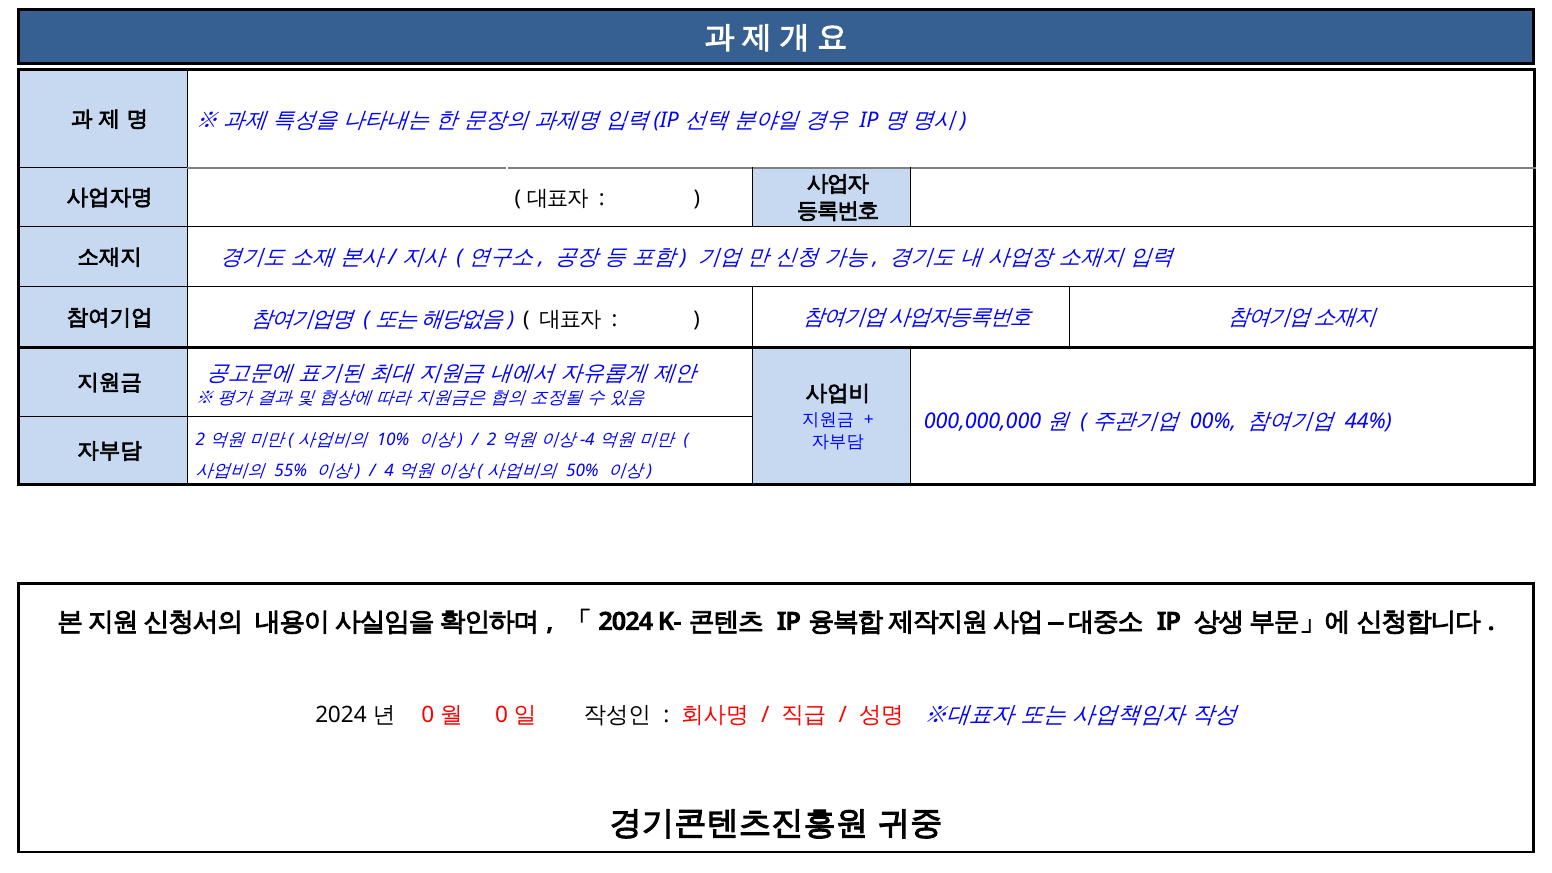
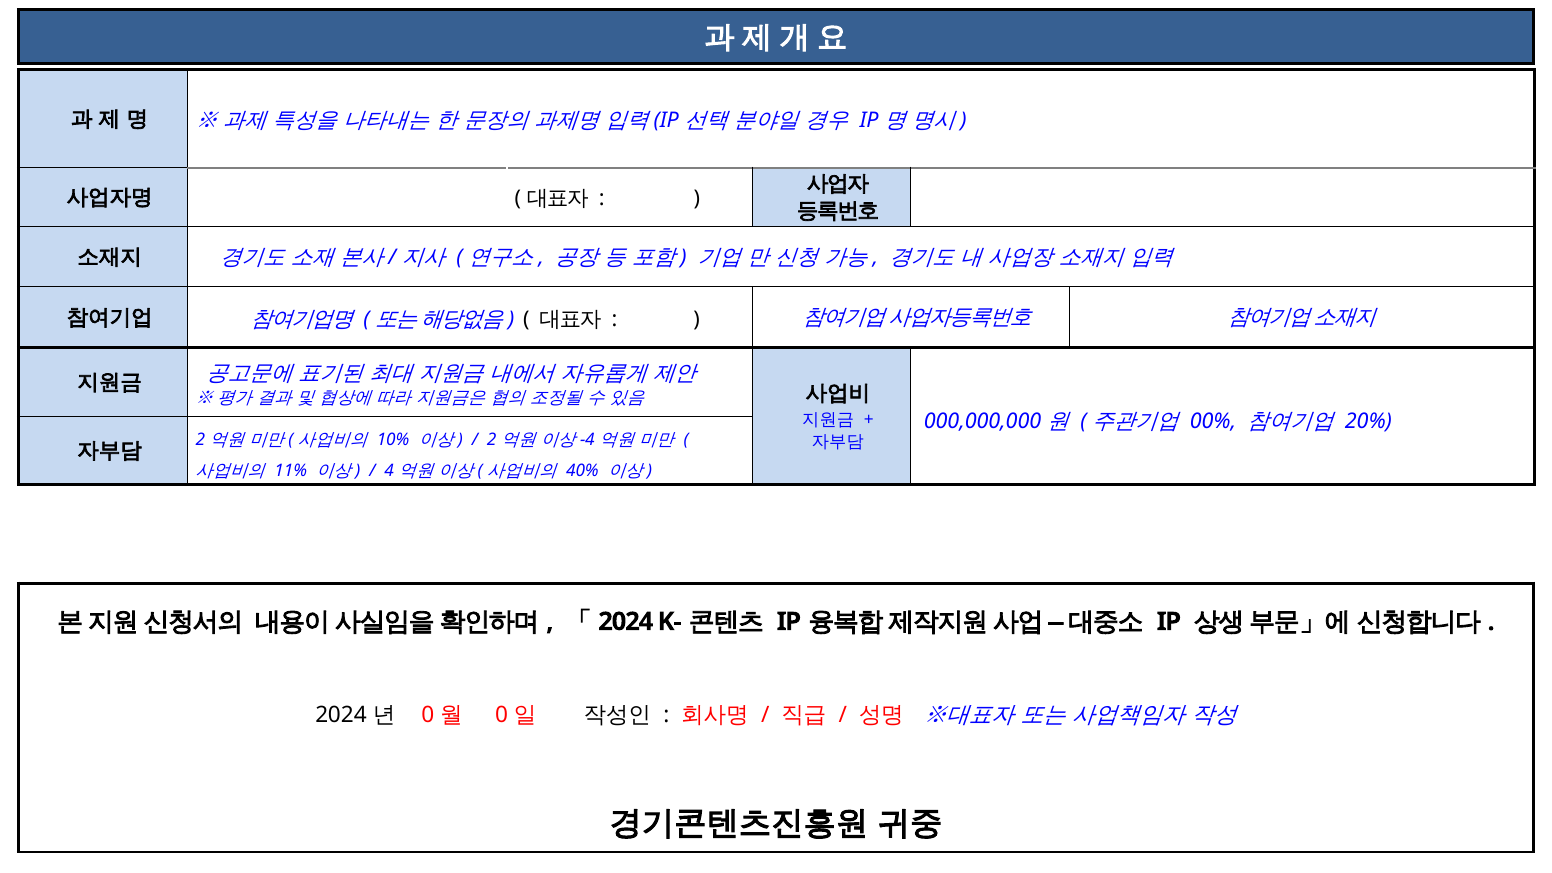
44%: 44% -> 20% (1368, 421)
55%: 55% -> 11% (291, 470)
50%: 50% -> 40% (582, 470)
